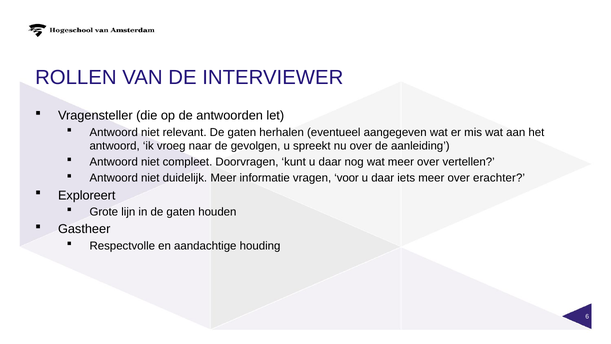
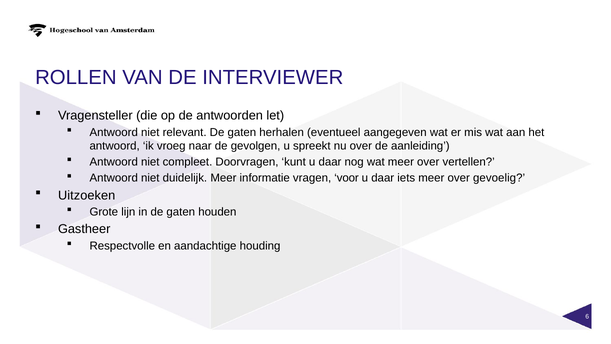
erachter: erachter -> gevoelig (499, 178)
Exploreert: Exploreert -> Uitzoeken (87, 195)
